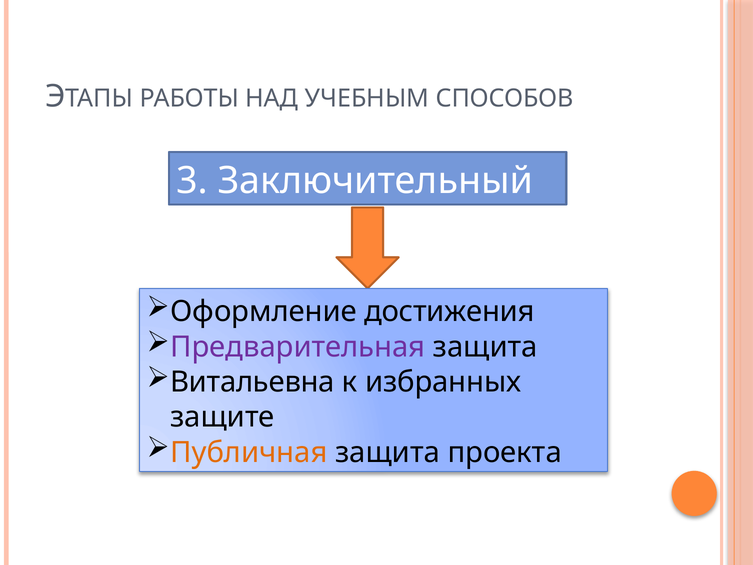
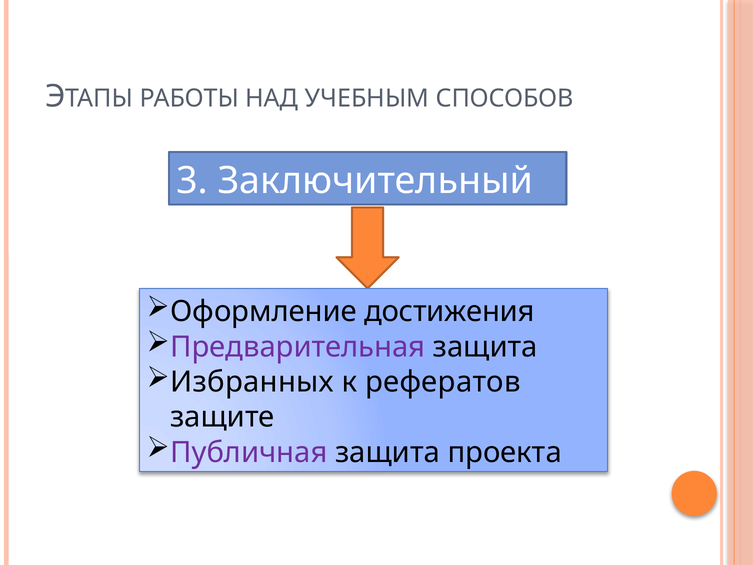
Витальевна: Витальевна -> Избранных (252, 382)
избранных: избранных -> рефератов (443, 382)
Публичная colour: orange -> purple (249, 452)
